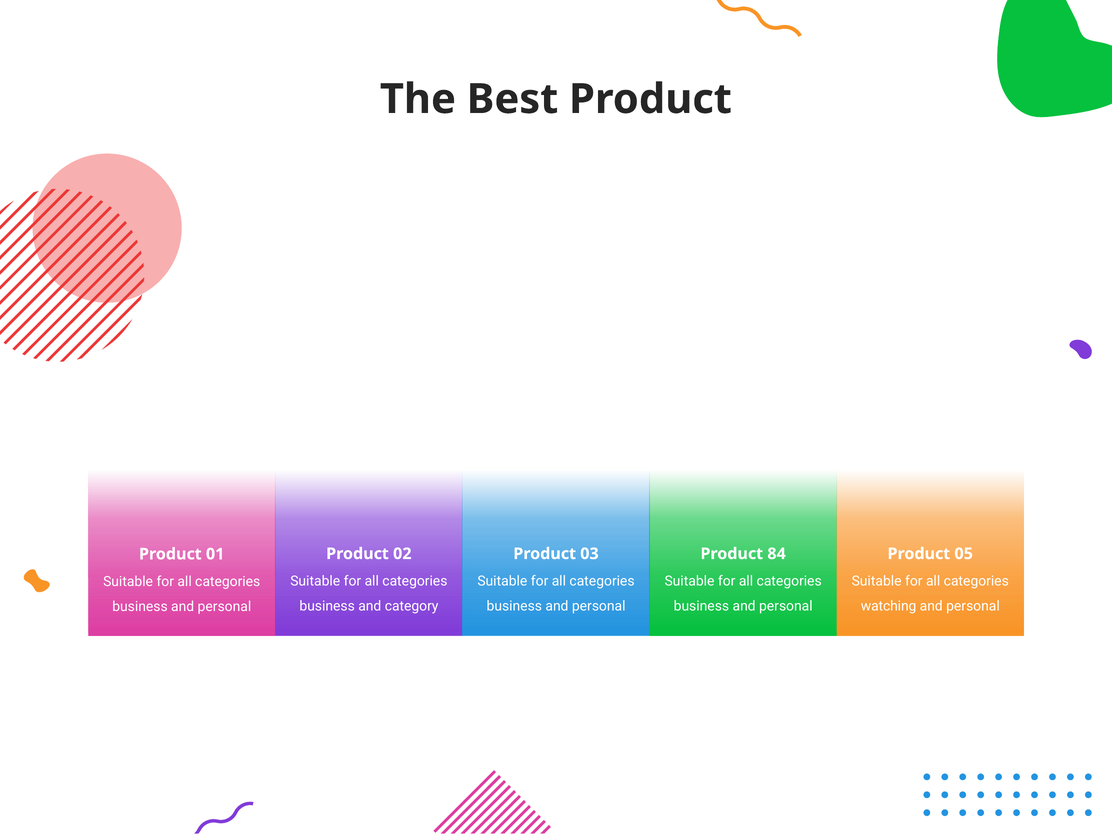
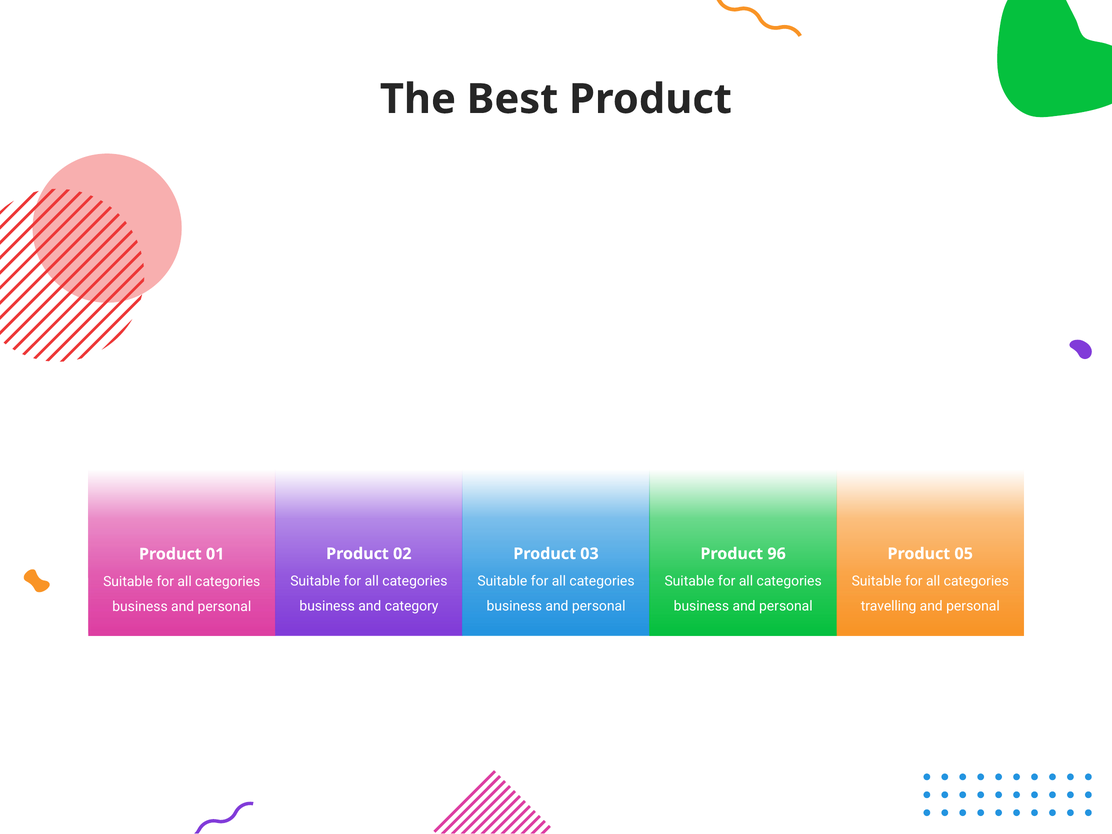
84: 84 -> 96 (777, 554)
watching: watching -> travelling (889, 606)
